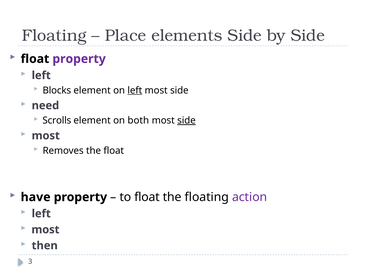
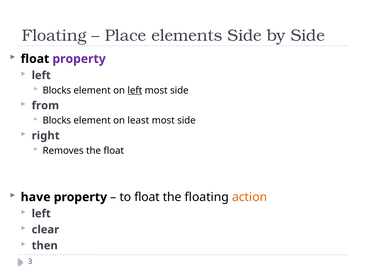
need: need -> from (45, 105)
Scrolls: Scrolls -> Blocks (57, 120)
both: both -> least (138, 120)
side underline: present -> none (186, 120)
most: most -> right (46, 135)
action colour: purple -> orange (250, 197)
most: most -> clear (45, 229)
